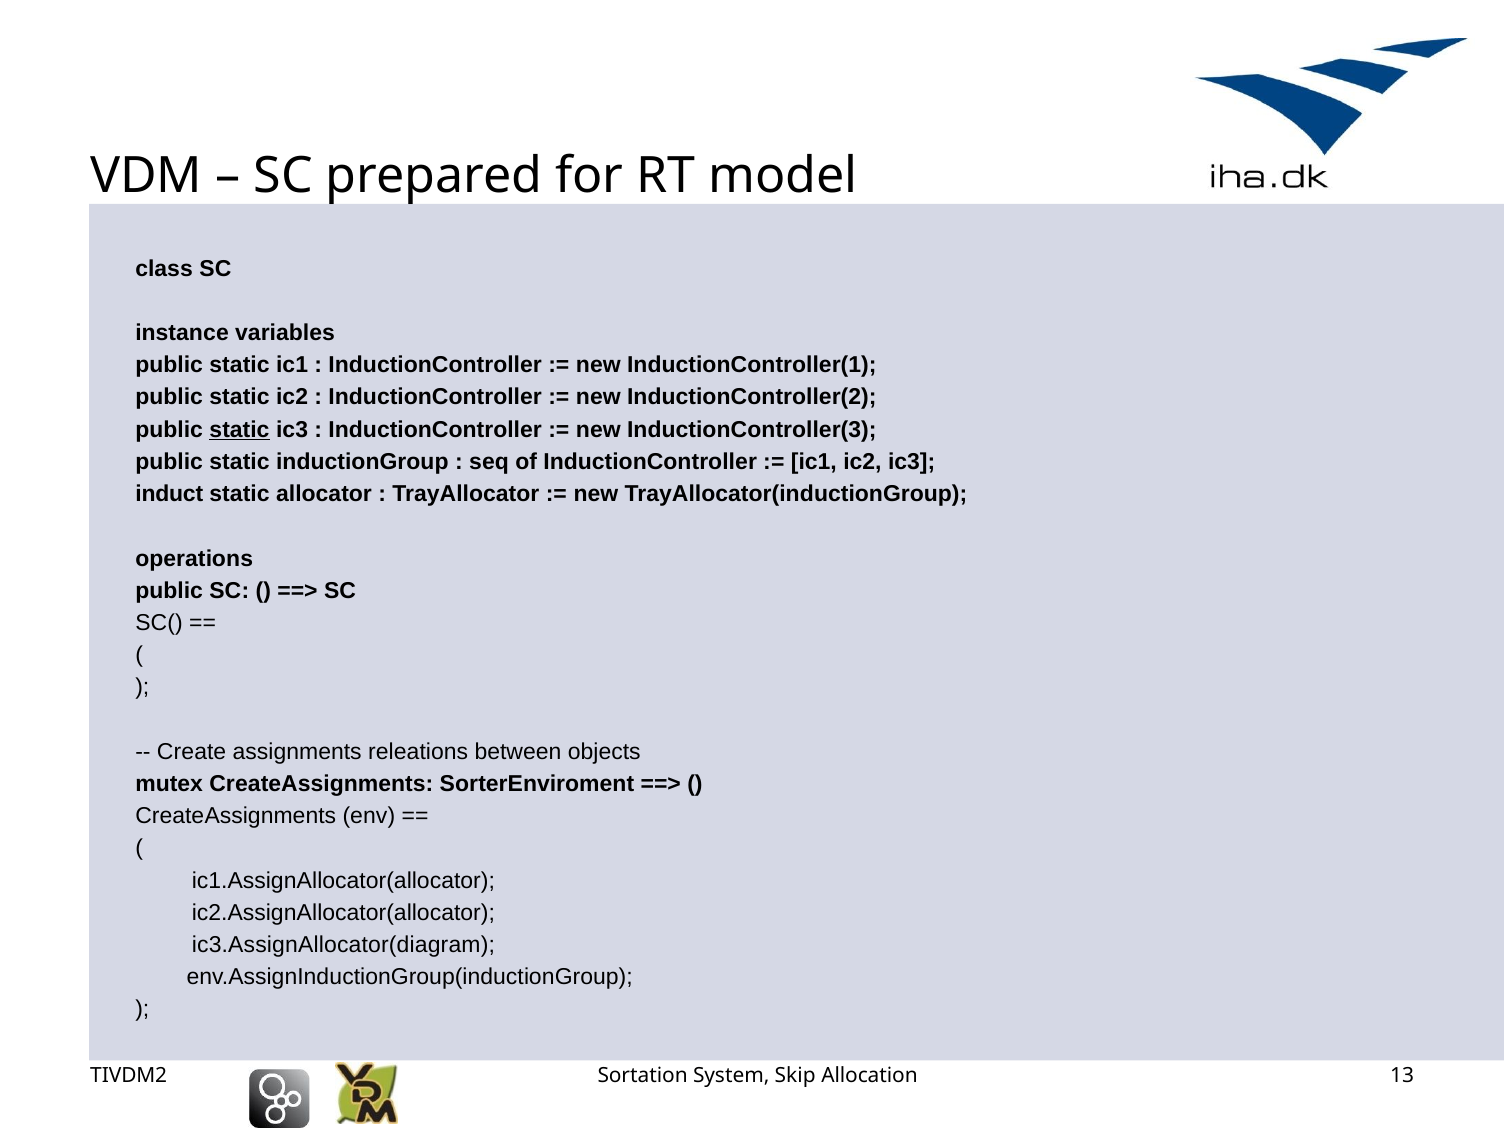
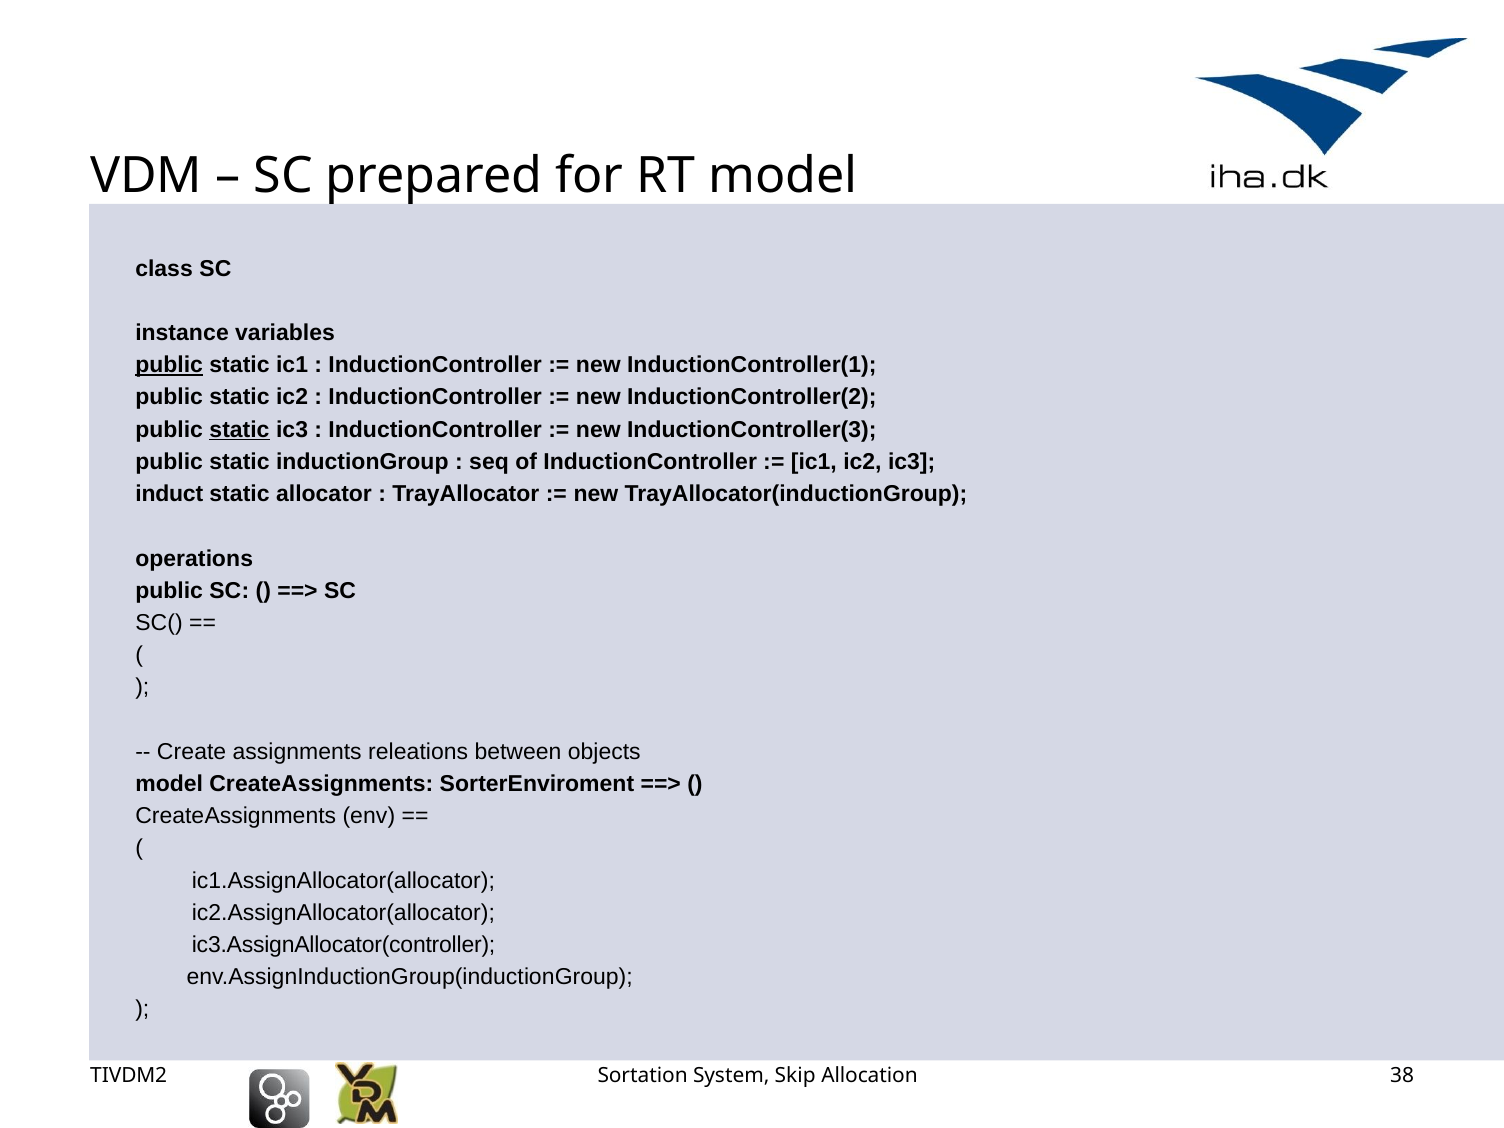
public underline: none -> present (169, 365)
mutex: mutex -> model (169, 784)
ic3.AssignAllocator(diagram: ic3.AssignAllocator(diagram -> ic3.AssignAllocator(controller (344, 945)
13: 13 -> 38 (1402, 1075)
